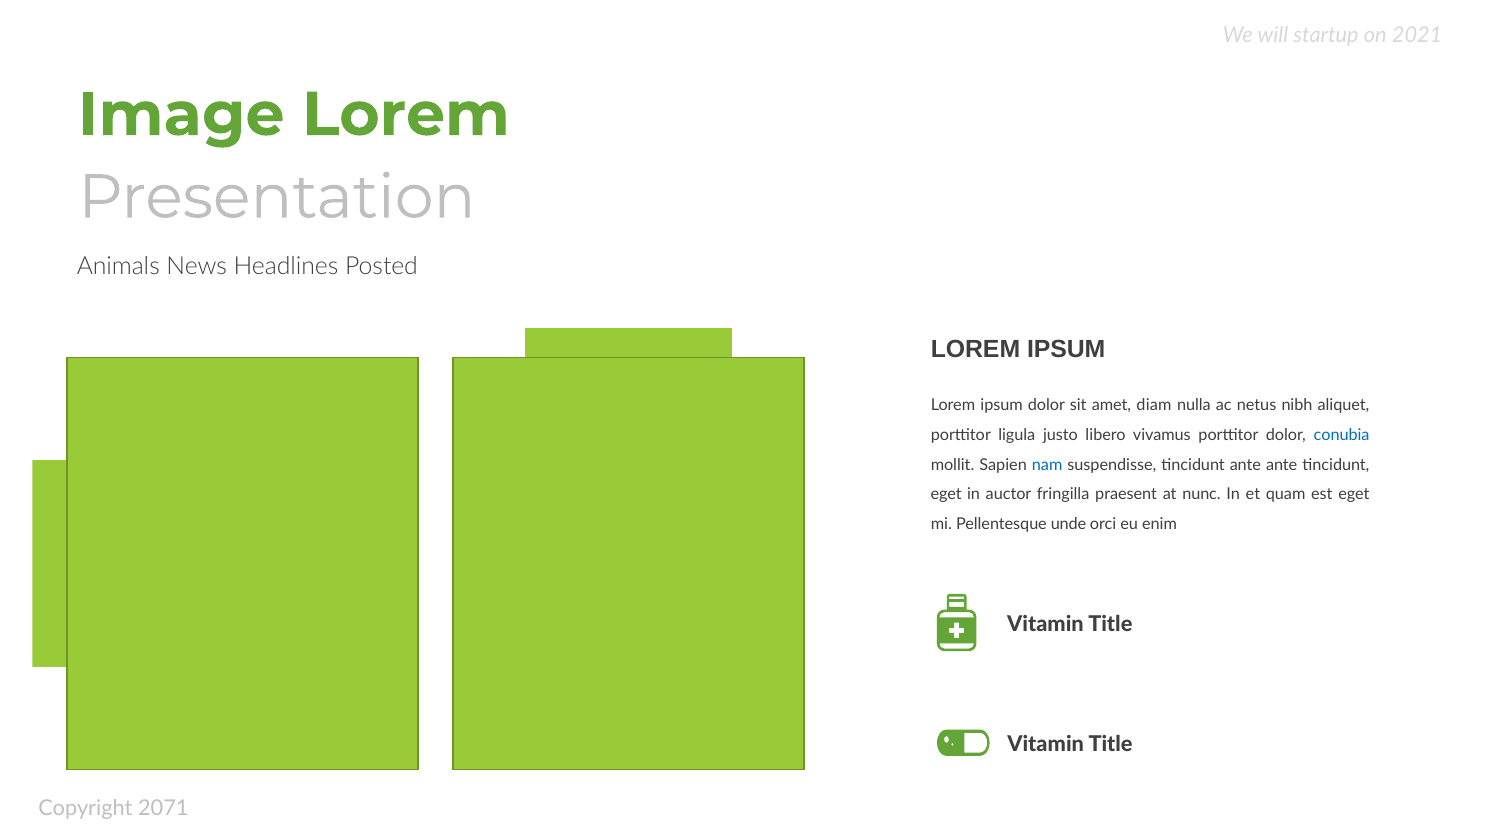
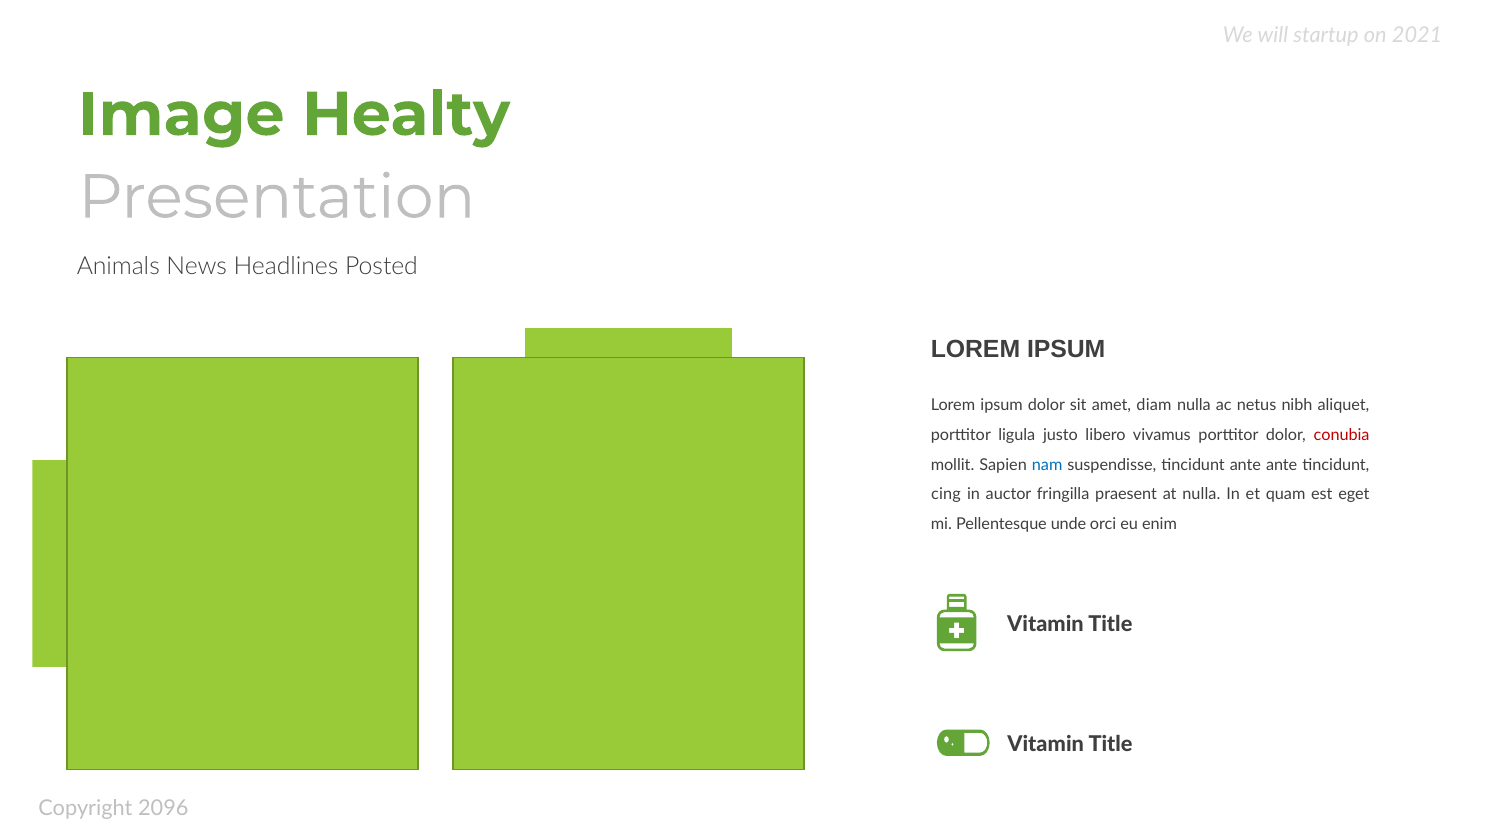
Image Lorem: Lorem -> Healty (406, 115)
conubia colour: blue -> red (1342, 435)
eget: eget -> cing (946, 495)
at nunc: nunc -> nulla (1201, 495)
2071: 2071 -> 2096 (163, 808)
